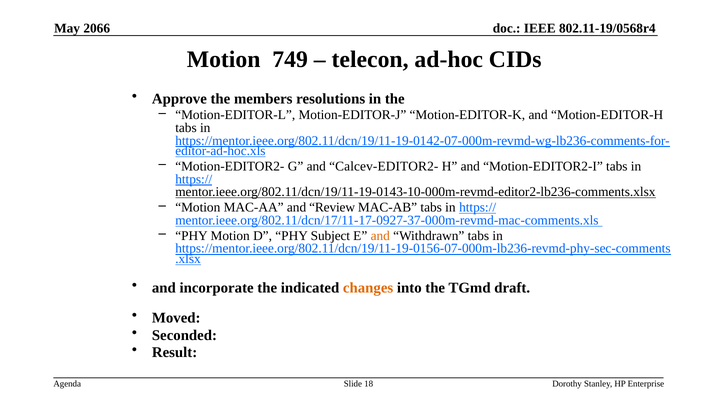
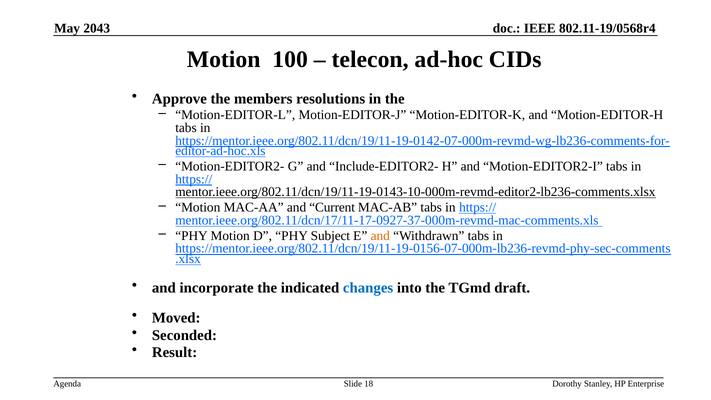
2066: 2066 -> 2043 (97, 28)
749: 749 -> 100 (290, 59)
Calcev-EDITOR2-: Calcev-EDITOR2- -> Include-EDITOR2- (384, 166)
Review: Review -> Current (332, 207)
changes colour: orange -> blue (368, 288)
